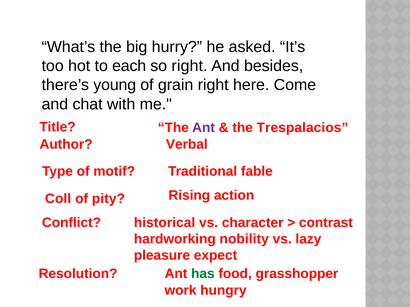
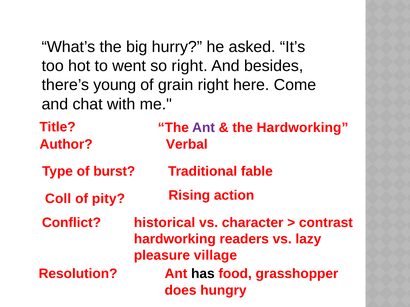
each: each -> went (129, 66)
the Trespalacios: Trespalacios -> Hardworking (303, 128)
motif: motif -> burst (114, 172)
nobility: nobility -> readers (244, 239)
expect: expect -> village (215, 256)
has colour: green -> black (203, 274)
work: work -> does (181, 291)
